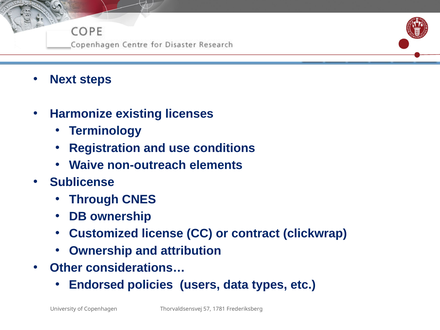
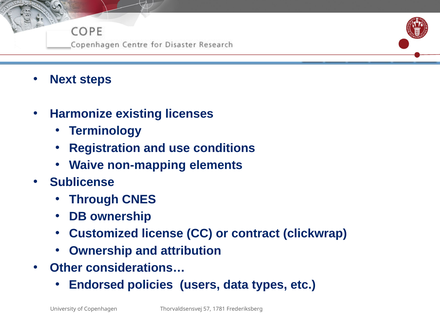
non-outreach: non-outreach -> non-mapping (147, 165)
